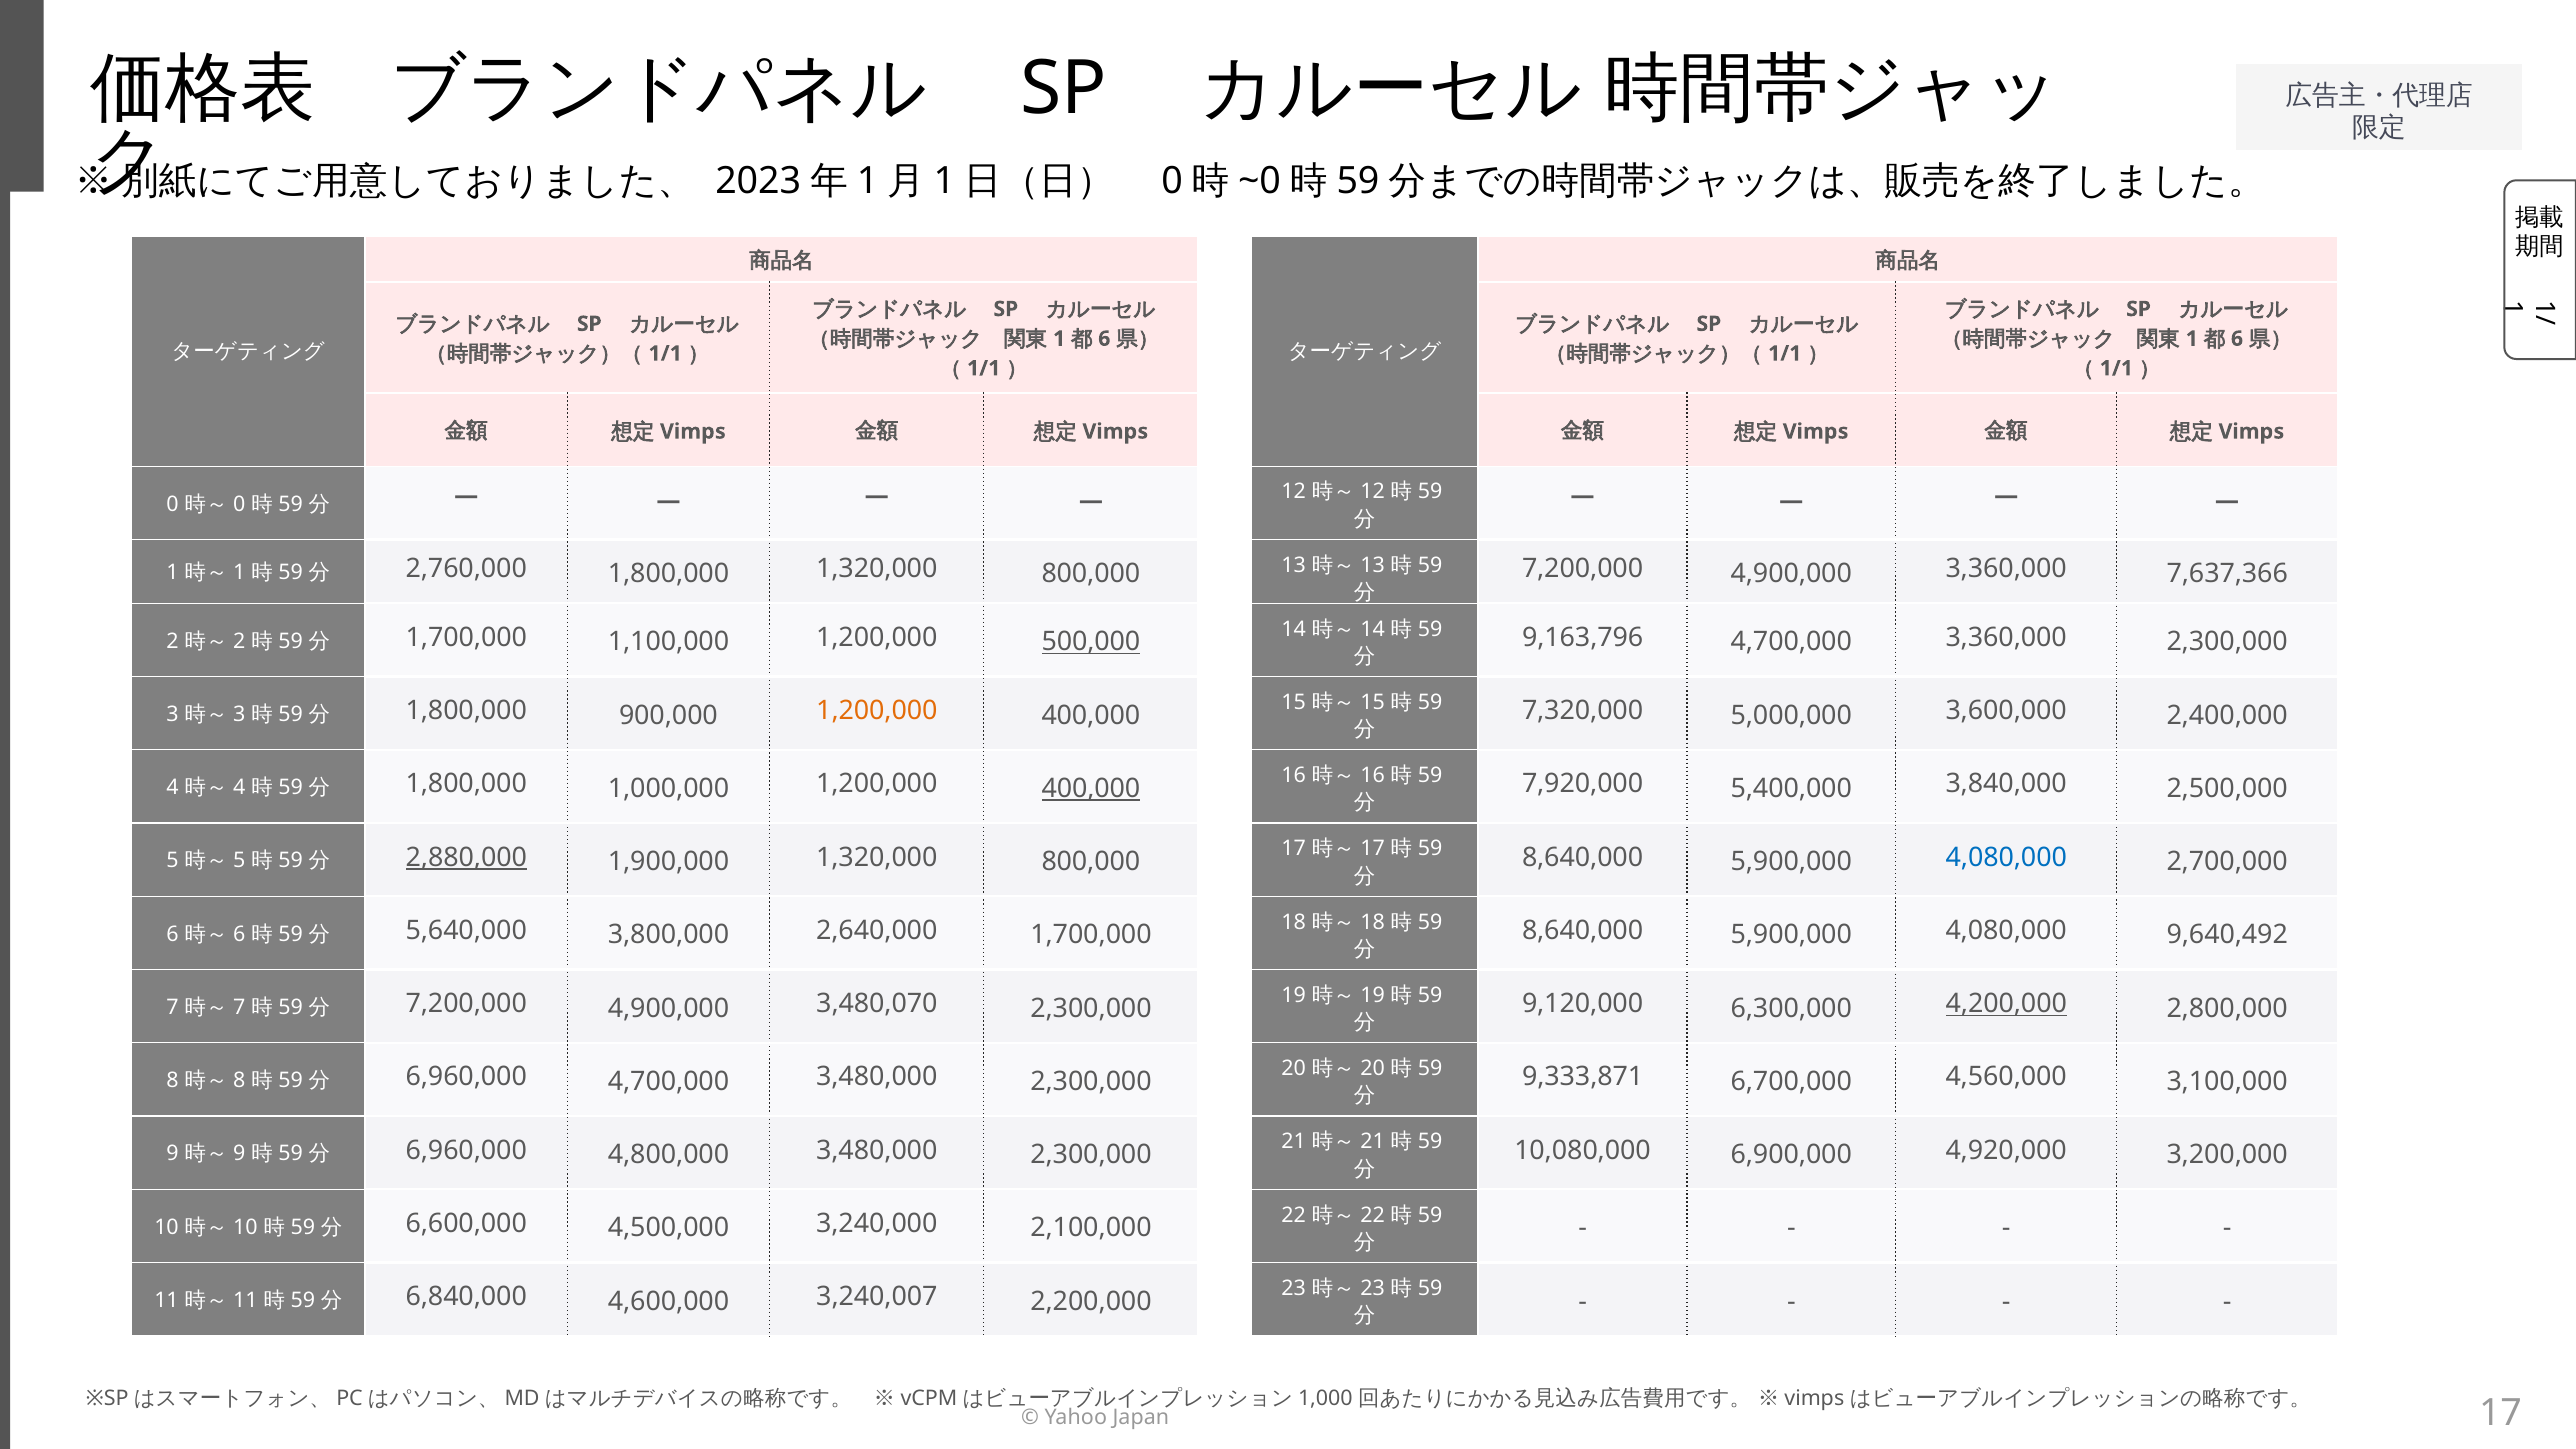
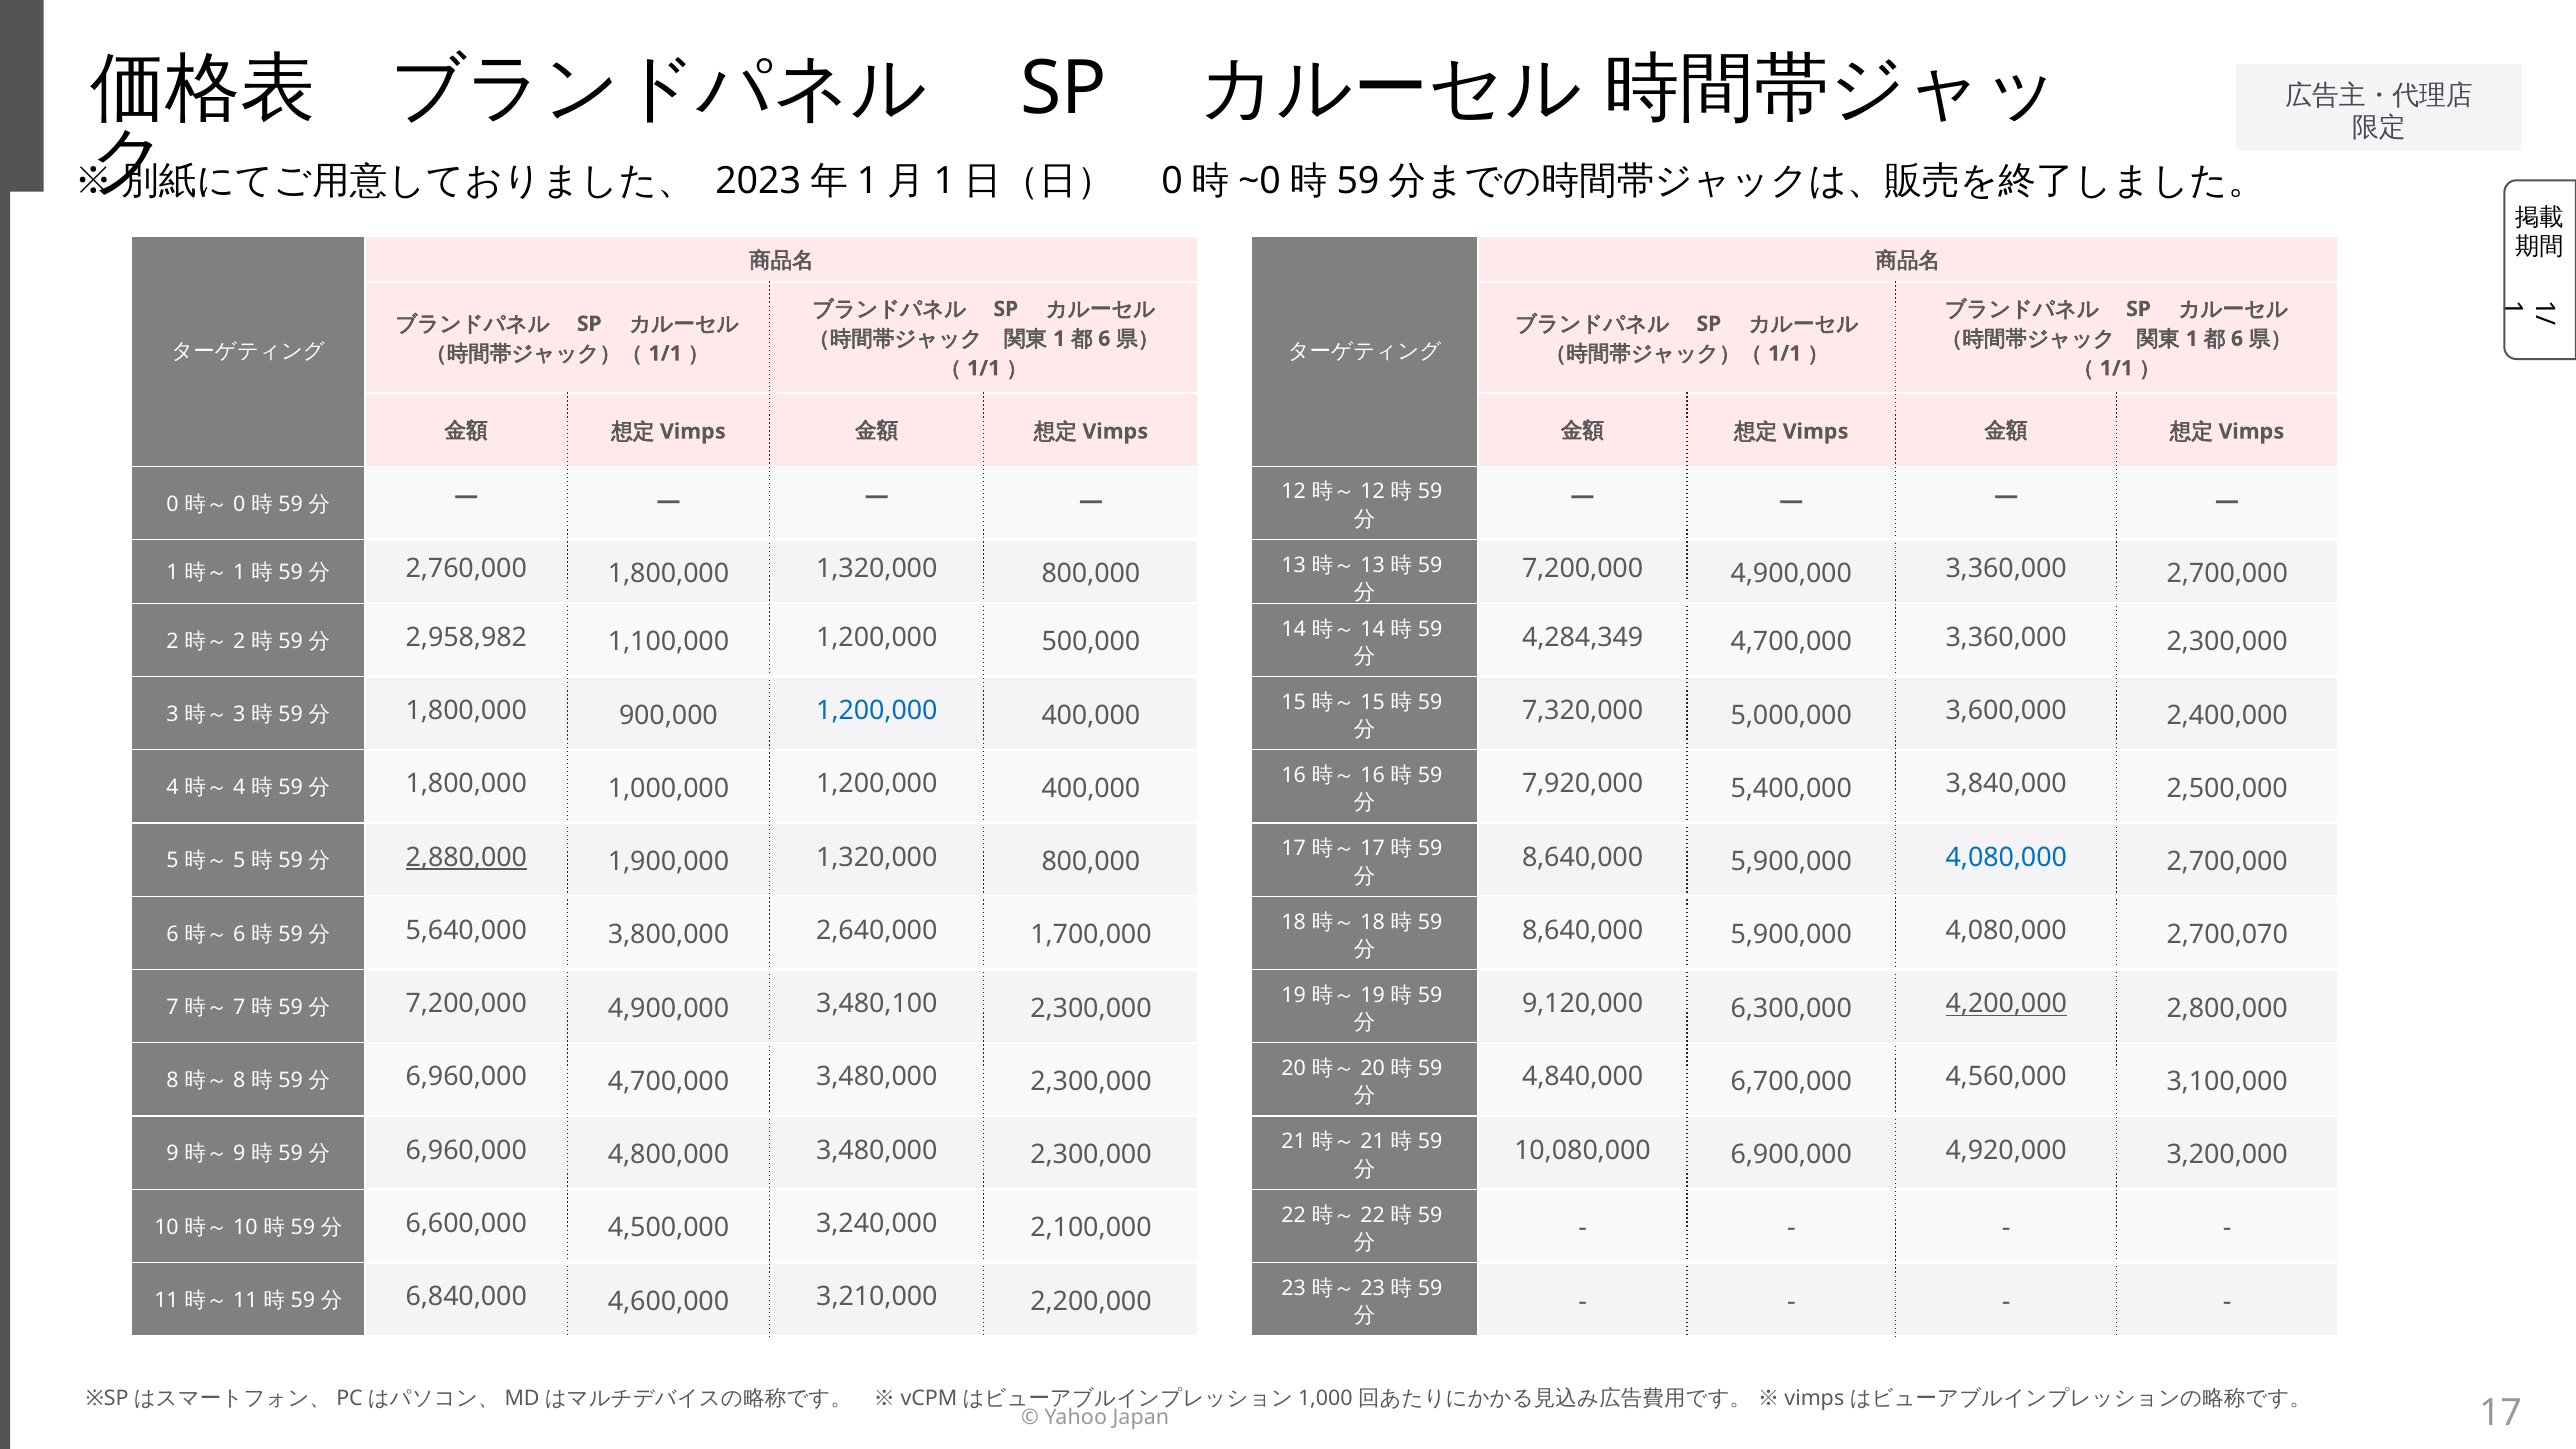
3,360,000 7,637,366: 7,637,366 -> 2,700,000 (2227, 574)
9,163,796: 9,163,796 -> 4,284,349 (1583, 638)
1,700,000: 1,700,000 -> 2,958,982 (466, 638)
500,000 underline: present -> none (1091, 642)
1,200,000 colour: orange -> blue (877, 711)
400,000 underline: present -> none (1091, 789)
9,640,492: 9,640,492 -> 2,700,070 (2227, 935)
3,480,070: 3,480,070 -> 3,480,100 (877, 1004)
9,333,871: 9,333,871 -> 4,840,000 (1583, 1077)
3,240,007: 3,240,007 -> 3,210,000 (877, 1297)
